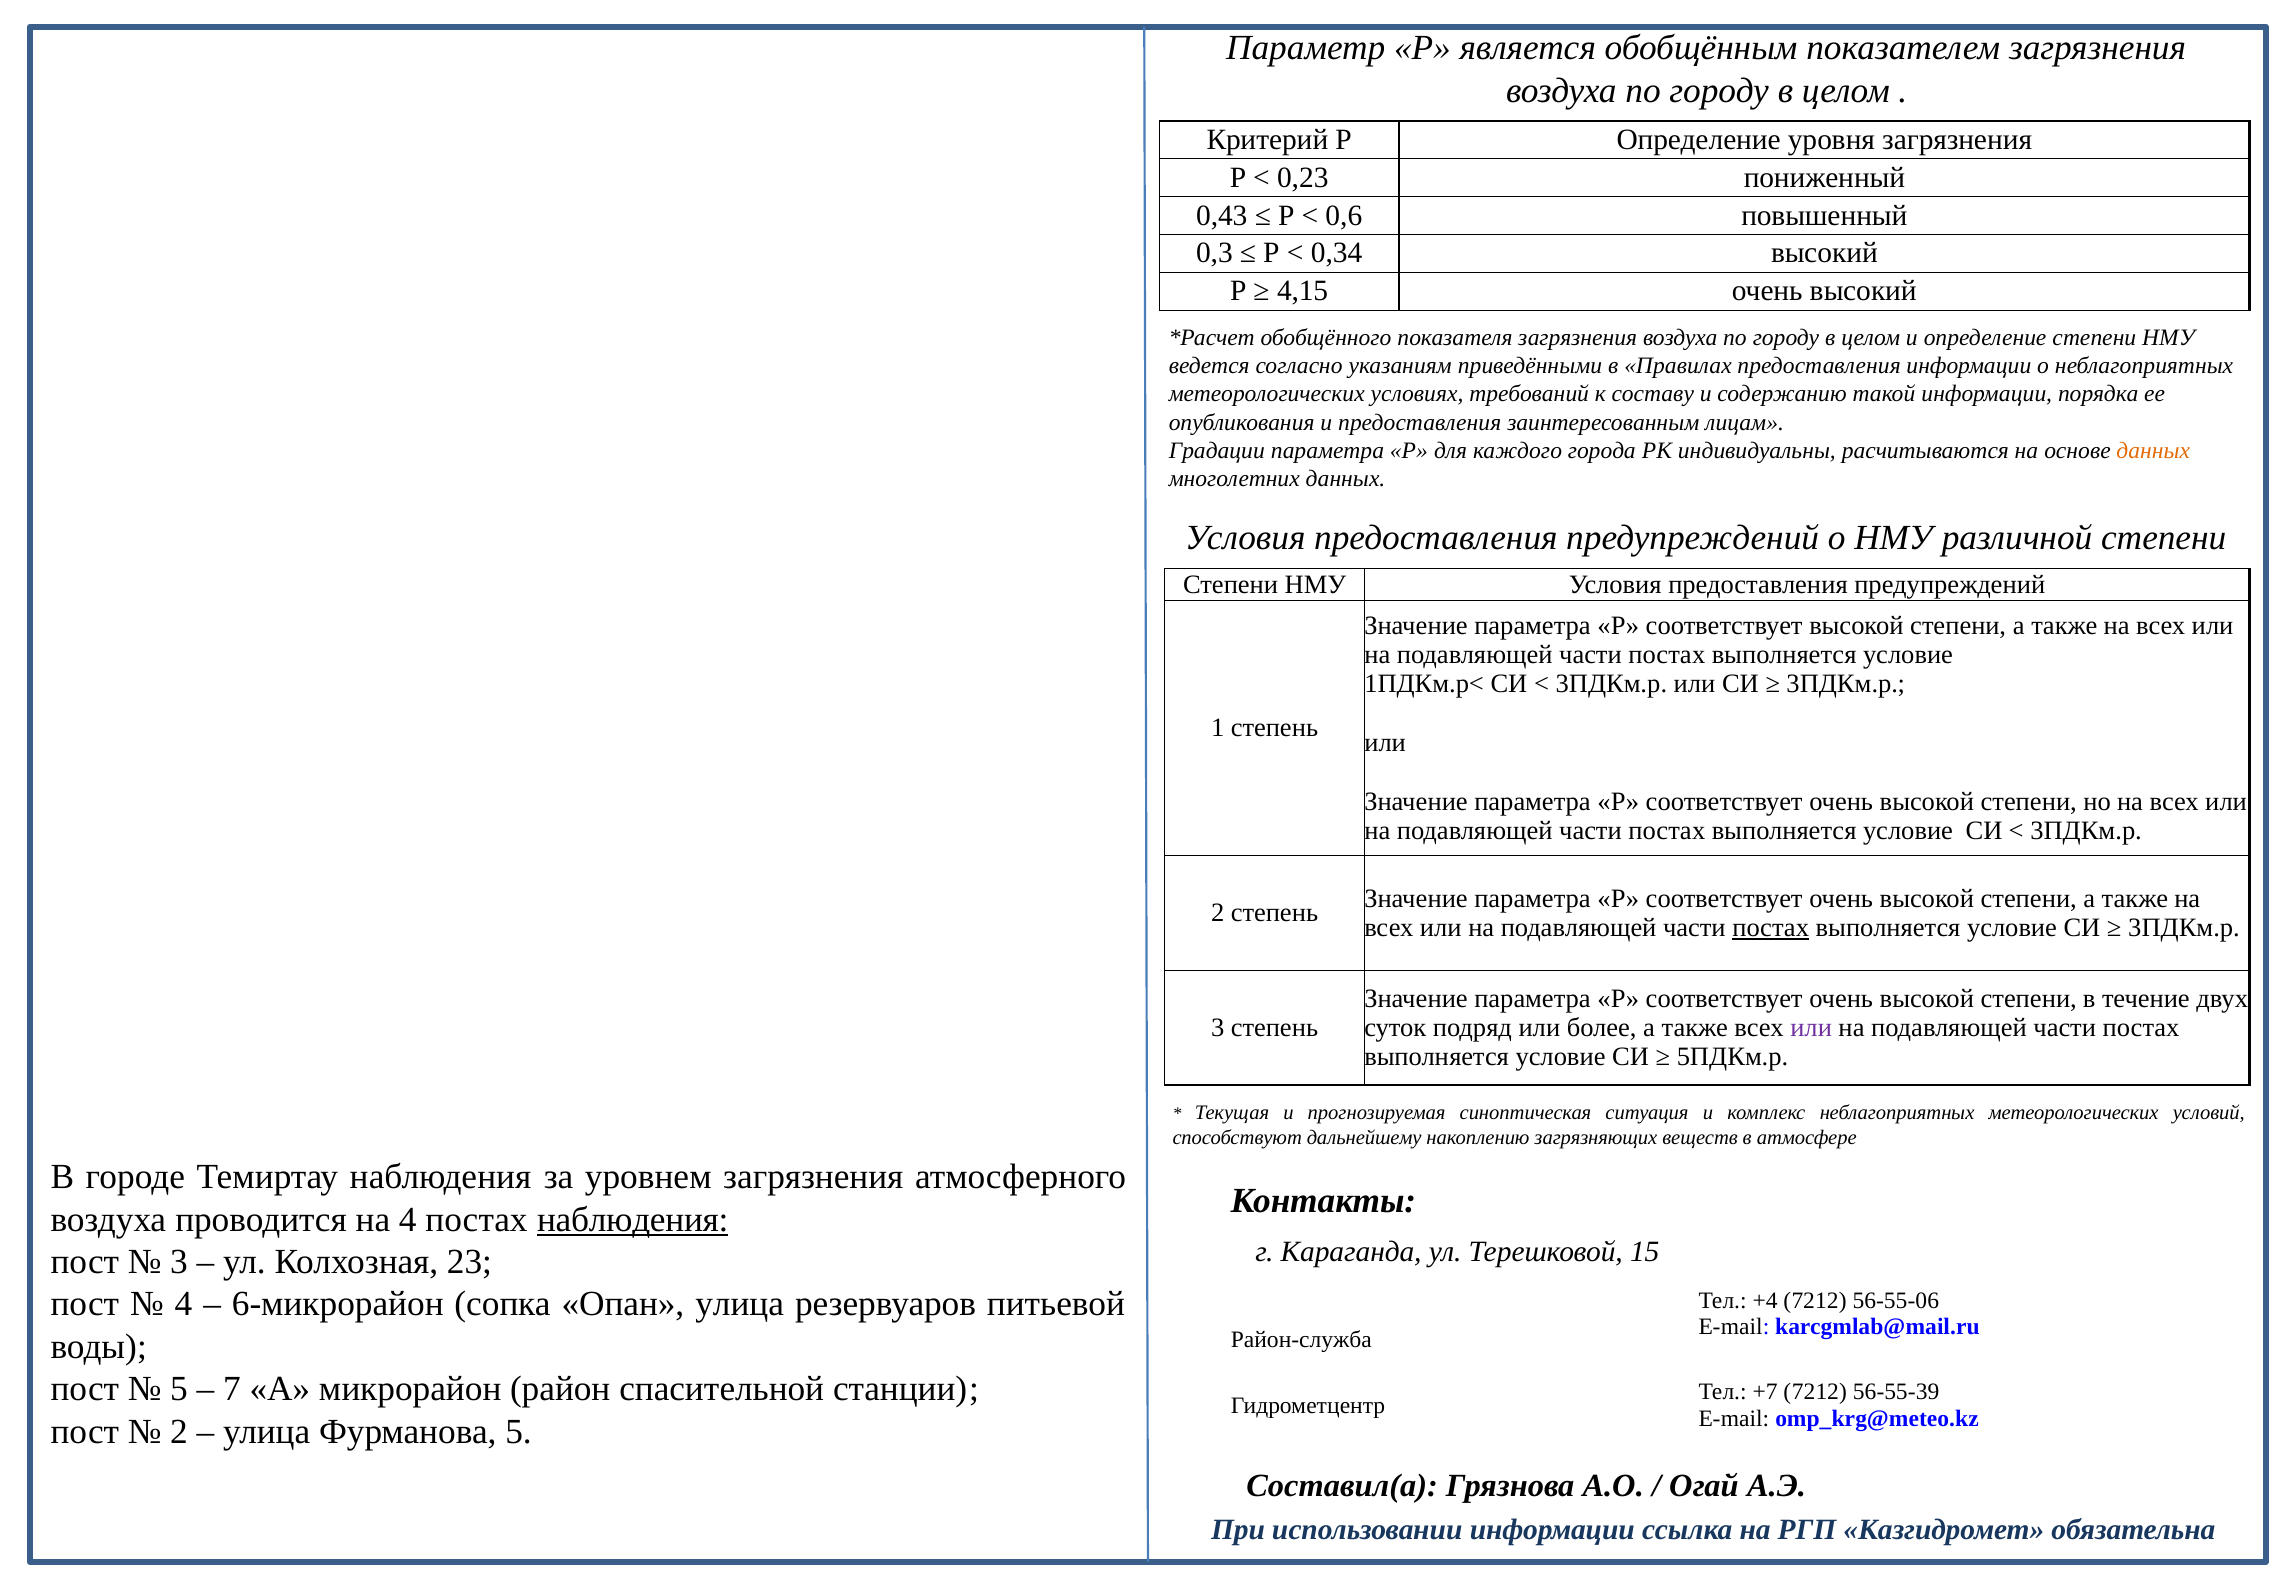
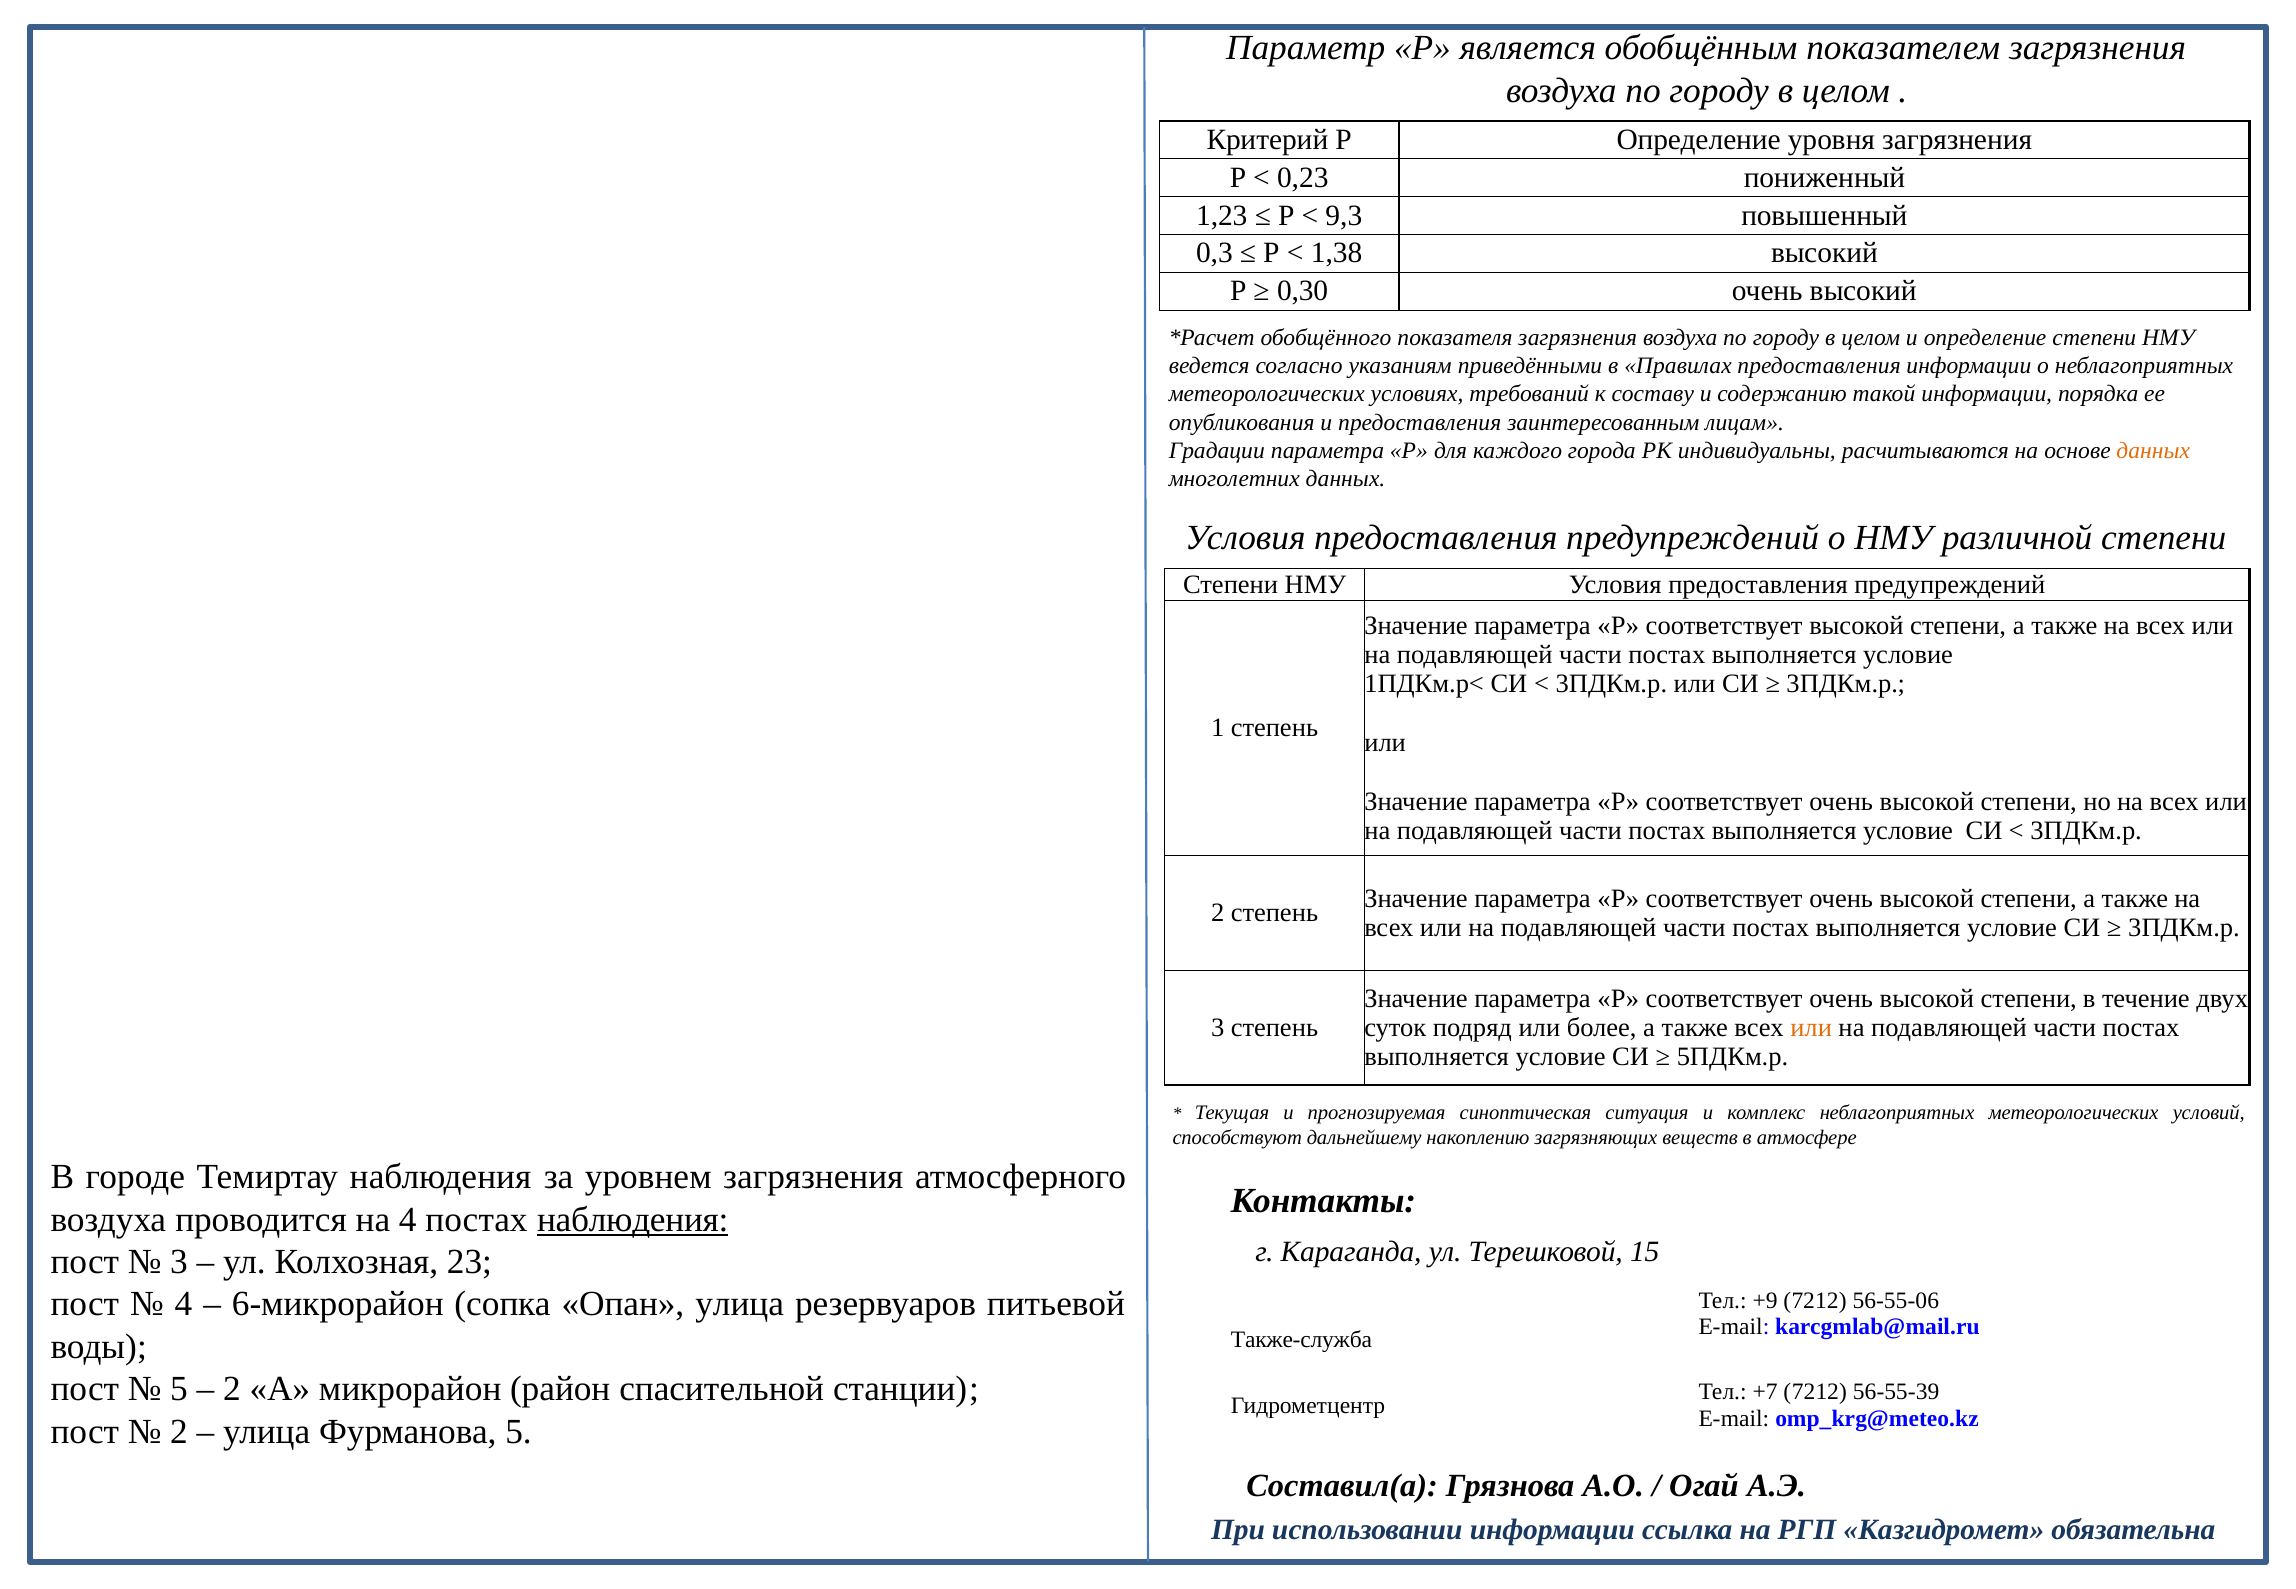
0,43: 0,43 -> 1,23 (1222, 215)
0,6: 0,6 -> 9,3 (1344, 215)
0,34: 0,34 -> 1,38 (1337, 253)
4,15: 4,15 -> 0,30 (1303, 291)
постах underline: present -> none (1771, 928)
или colour: purple -> orange (1811, 1028)
+4: +4 -> +9 (1765, 1301)
Район-служба: Район-служба -> Также-служба (1301, 1340)
7: 7 -> 2 (232, 1389)
